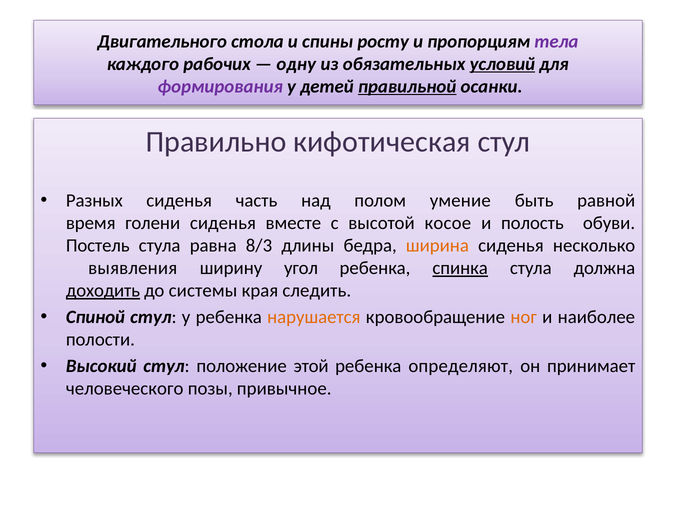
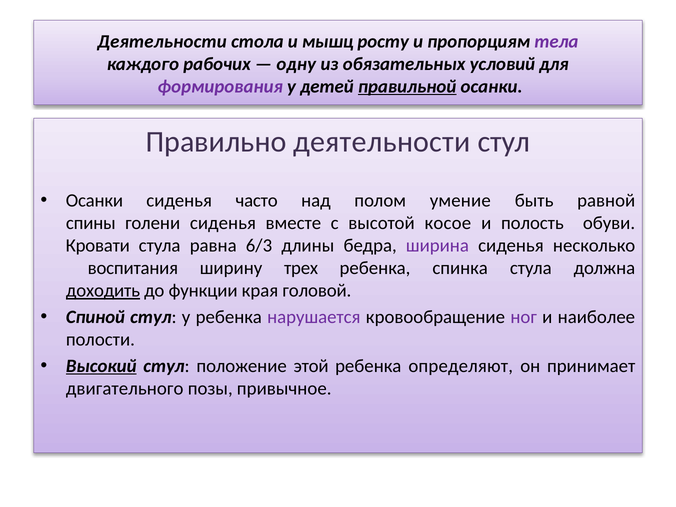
Двигательного: Двигательного -> Деятельности (162, 41)
спины: спины -> мышц (328, 41)
условий underline: present -> none (502, 64)
Правильно кифотическая: кифотическая -> деятельности (382, 142)
Разных: Разных -> Осанки (94, 200)
часть: часть -> часто (257, 200)
время: время -> спины (91, 223)
Постель: Постель -> Кровати (98, 246)
8/3: 8/3 -> 6/3 (259, 246)
ширина colour: orange -> purple (437, 246)
выявления: выявления -> воспитания (133, 268)
угол: угол -> трех (301, 268)
спинка underline: present -> none (460, 268)
системы: системы -> функции (203, 291)
следить: следить -> головой (317, 291)
нарушается colour: orange -> purple (314, 317)
ног colour: orange -> purple (524, 317)
Высокий underline: none -> present (101, 366)
человеческого: человеческого -> двигательного (125, 389)
